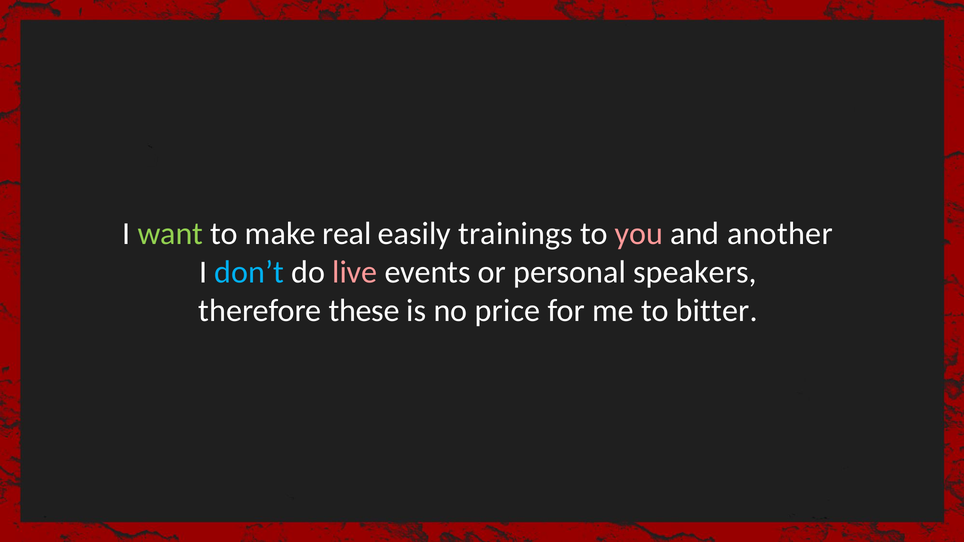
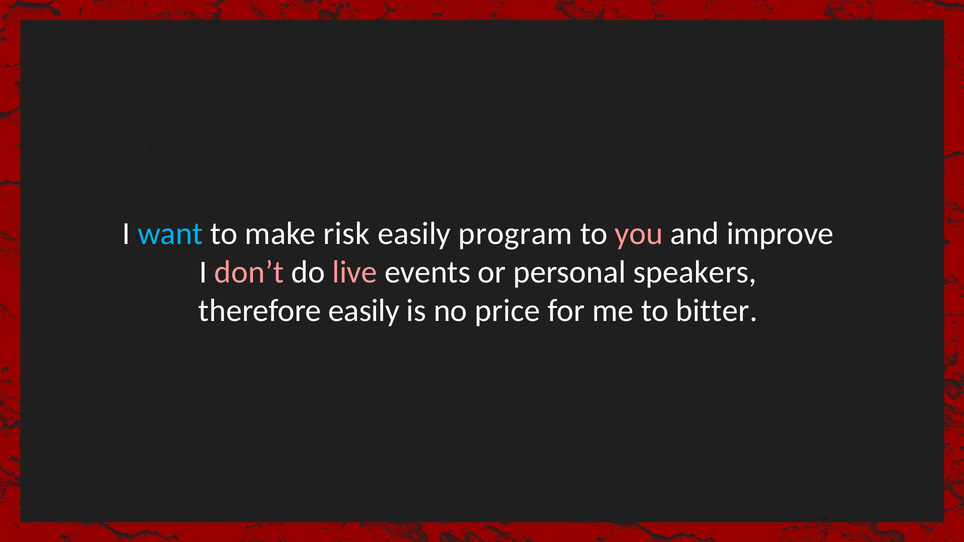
want colour: light green -> light blue (170, 234)
real: real -> risk (347, 234)
trainings: trainings -> program (515, 234)
another: another -> improve (780, 234)
don’t colour: light blue -> pink (249, 272)
therefore these: these -> easily (364, 311)
